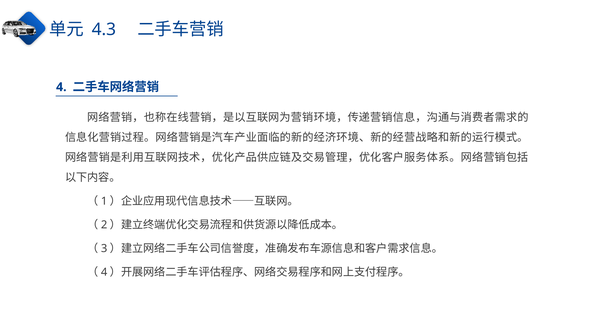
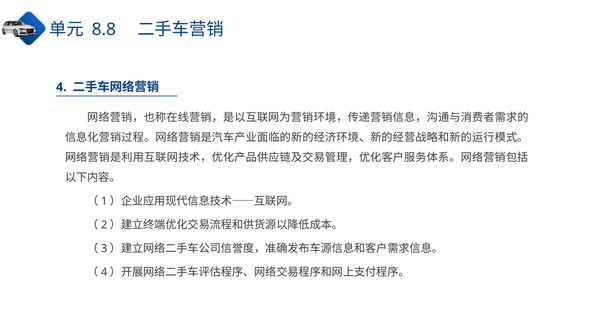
4.3: 4.3 -> 8.8 (104, 29)
